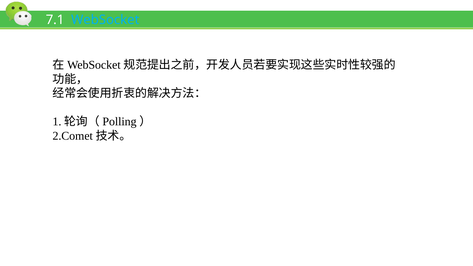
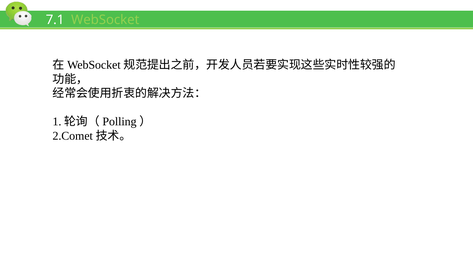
WebSocket colour: light blue -> light green (105, 20)
